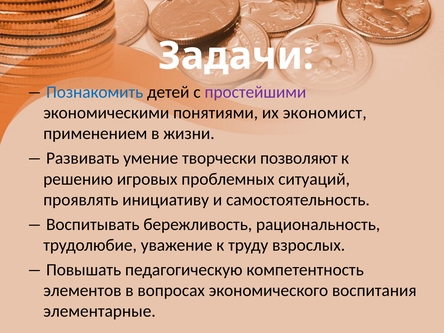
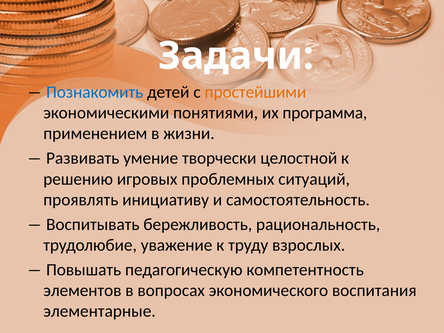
простейшими colour: purple -> orange (255, 92)
экономист: экономист -> программа (325, 113)
позволяют: позволяют -> целостной (299, 158)
